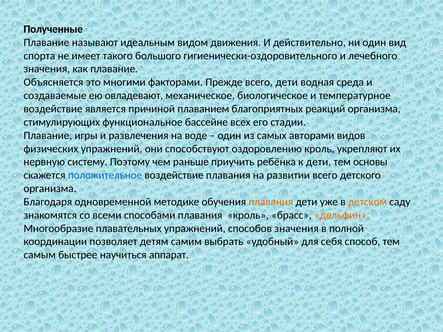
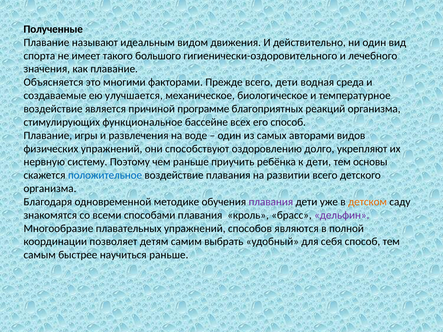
овладевают: овладевают -> улучшается (134, 96)
плаванием: плаванием -> программе (203, 109)
его стадии: стадии -> способ (288, 122)
оздоровлению кроль: кроль -> долго (319, 149)
плавания colour: orange -> purple (271, 202)
дельфин colour: orange -> purple (342, 215)
способов значения: значения -> являются (297, 229)
научиться аппарат: аппарат -> раньше (169, 255)
